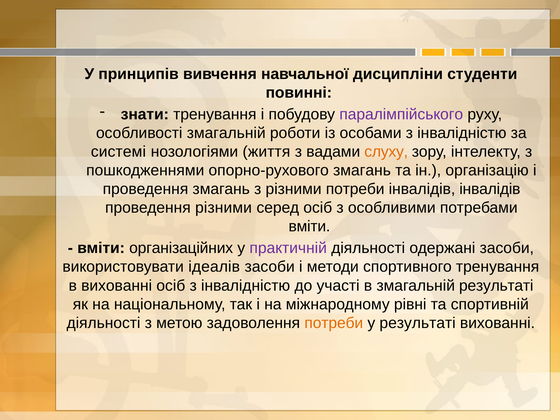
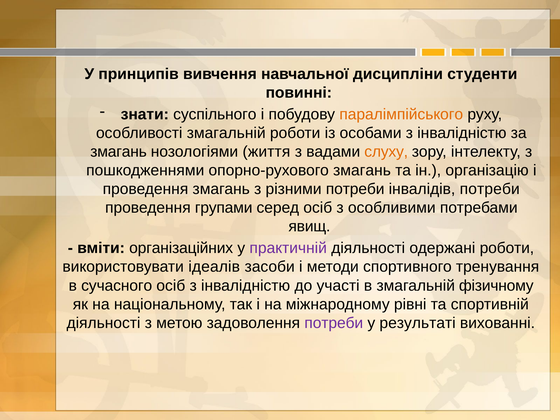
знати тренування: тренування -> суспільного (215, 114)
паралімпійського colour: purple -> orange (401, 114)
системі: системі -> змагань (119, 152)
інвалідів інвалідів: інвалідів -> потреби (490, 189)
проведення різними: різними -> групами (224, 208)
вміти: вміти -> явищ (309, 226)
одержані засоби: засоби -> роботи (507, 248)
в вихованні: вихованні -> сучасного (117, 286)
змагальній результаті: результаті -> фізичному (496, 286)
потреби colour: orange -> purple (334, 323)
